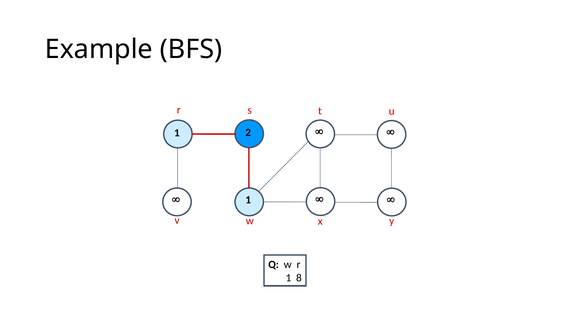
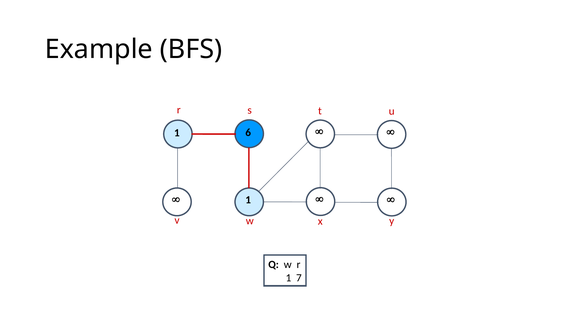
2: 2 -> 6 (248, 132)
8: 8 -> 7 (299, 278)
